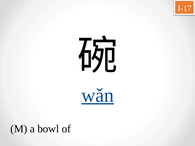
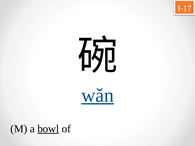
bowl underline: none -> present (48, 129)
